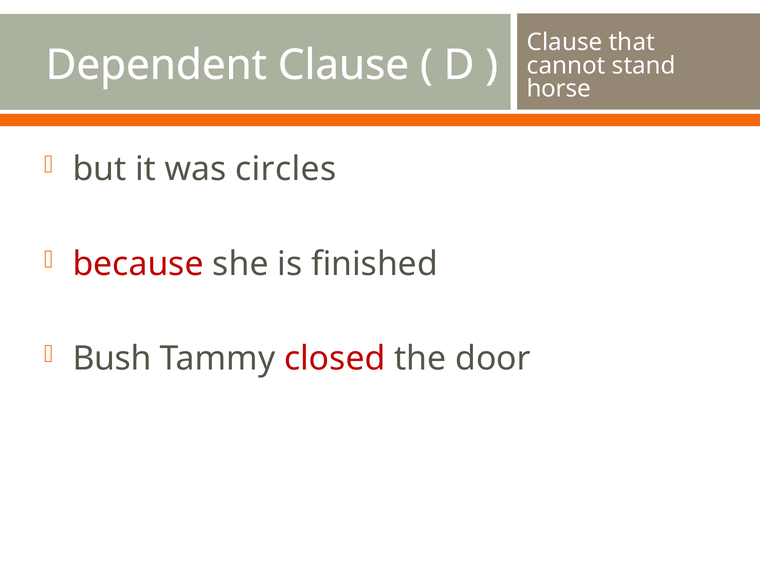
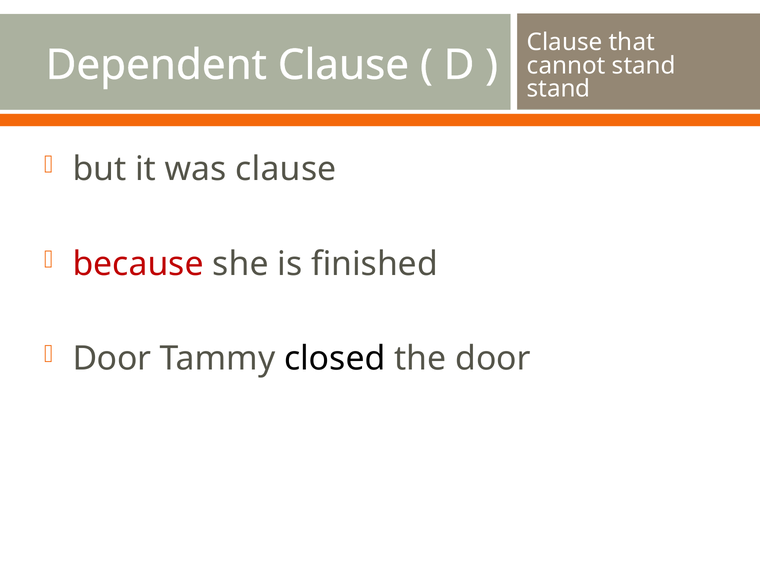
horse: horse -> stand (559, 89)
was circles: circles -> clause (286, 169)
Bush: Bush -> Door (112, 359)
closed colour: red -> black (335, 359)
